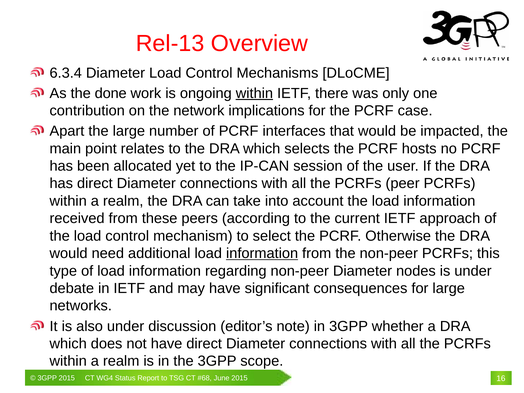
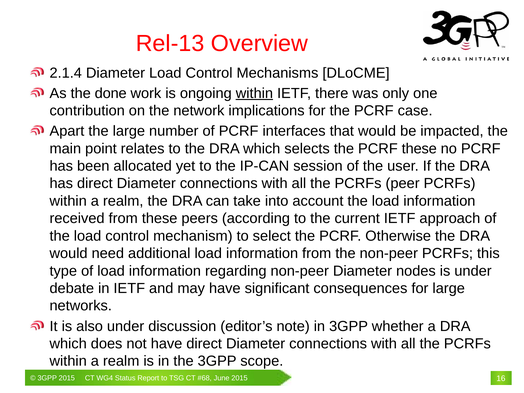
6.3.4: 6.3.4 -> 2.1.4 (66, 73)
PCRF hosts: hosts -> these (419, 149)
information underline: present -> none (262, 253)
